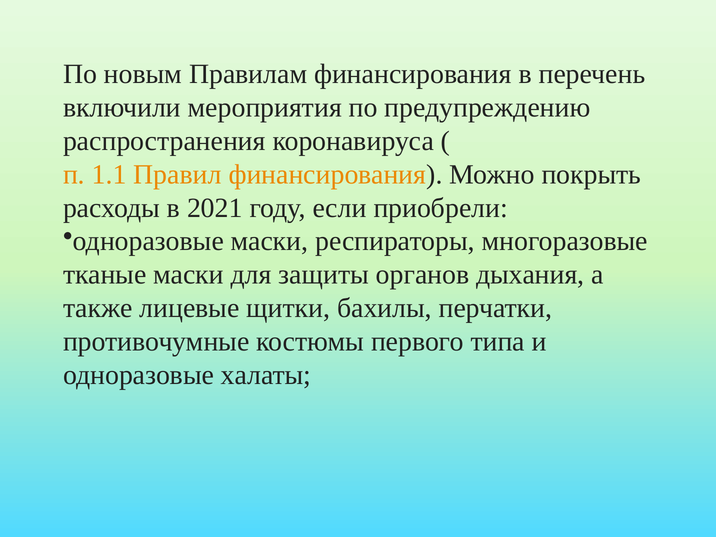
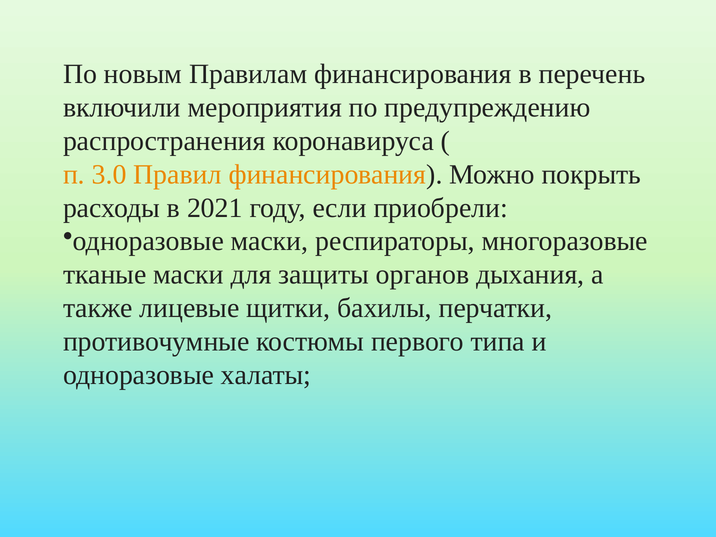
1.1: 1.1 -> 3.0 (109, 174)
